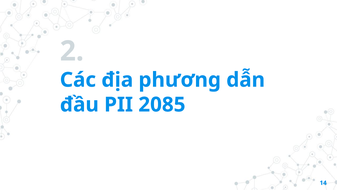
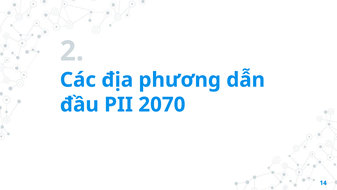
2085: 2085 -> 2070 (162, 104)
